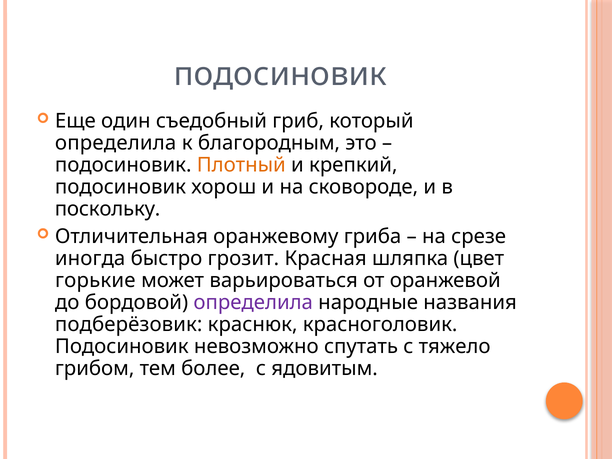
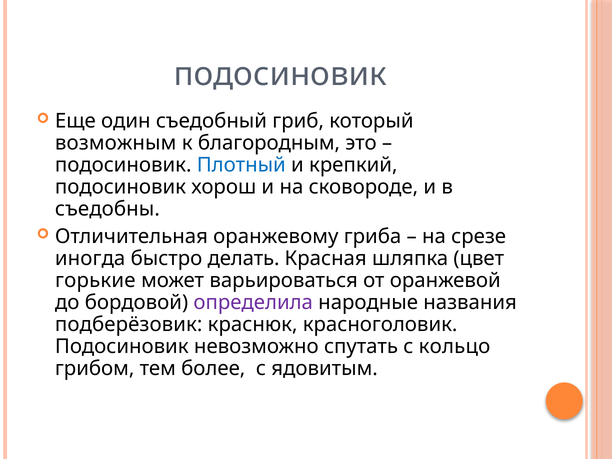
определила: определила -> возможным (116, 143)
Плотный colour: orange -> blue (241, 165)
поскольку: поскольку -> съедобны (107, 209)
грозит: грозит -> делать (244, 258)
тяжело: тяжело -> кольцо (454, 346)
